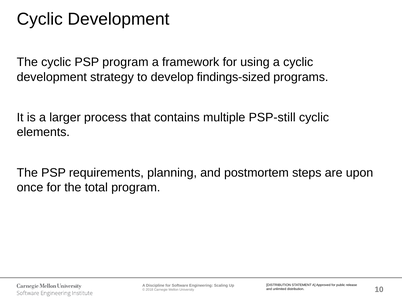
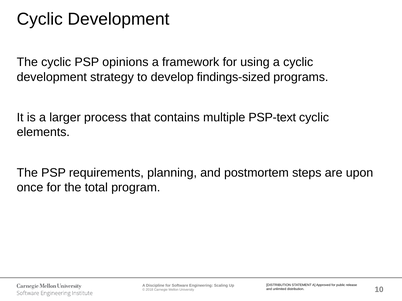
PSP program: program -> opinions (125, 62)
PSP-still: PSP-still -> PSP-text (272, 118)
